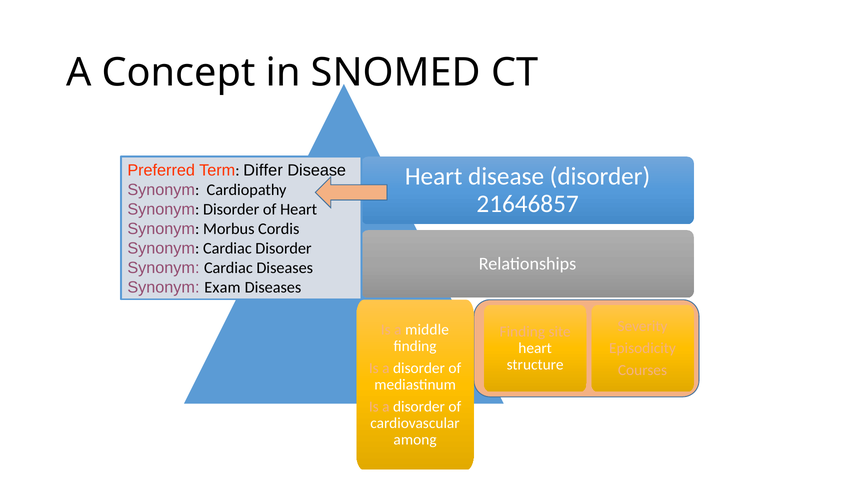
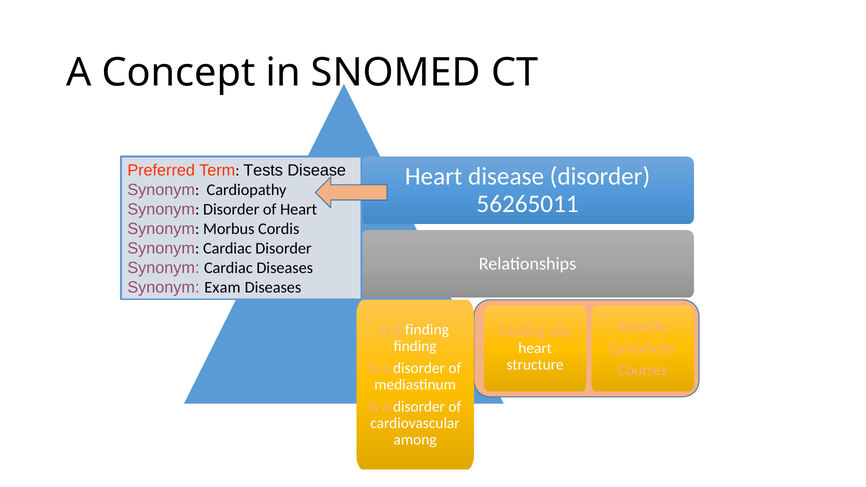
Differ: Differ -> Tests (263, 171)
21646857: 21646857 -> 56265011 (528, 204)
a middle: middle -> finding (427, 330)
